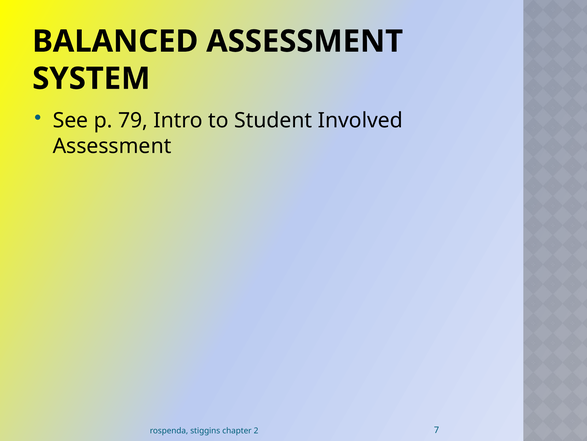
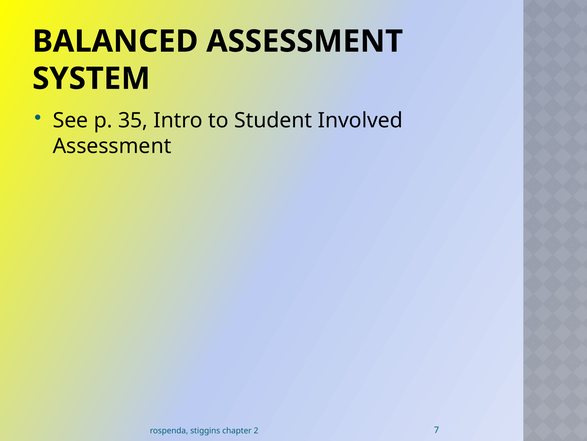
79: 79 -> 35 (133, 120)
